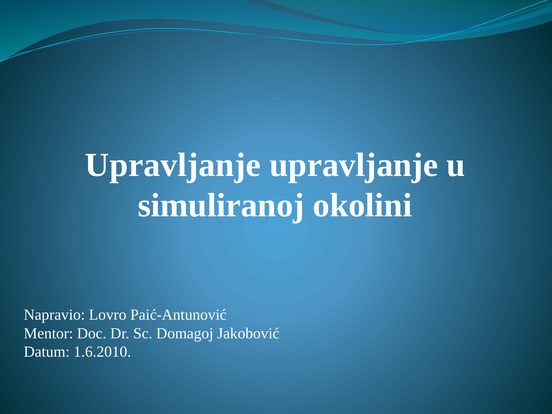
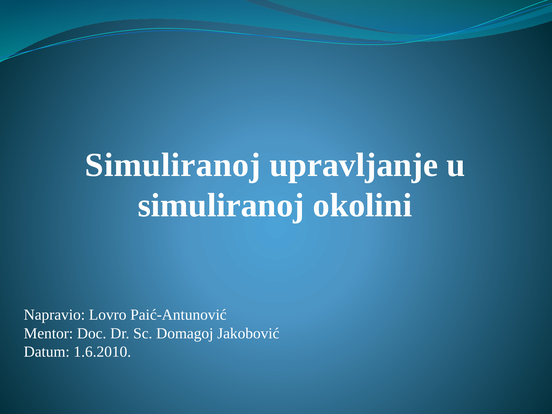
Upravljanje: Upravljanje -> Simuliranoj (173, 165)
